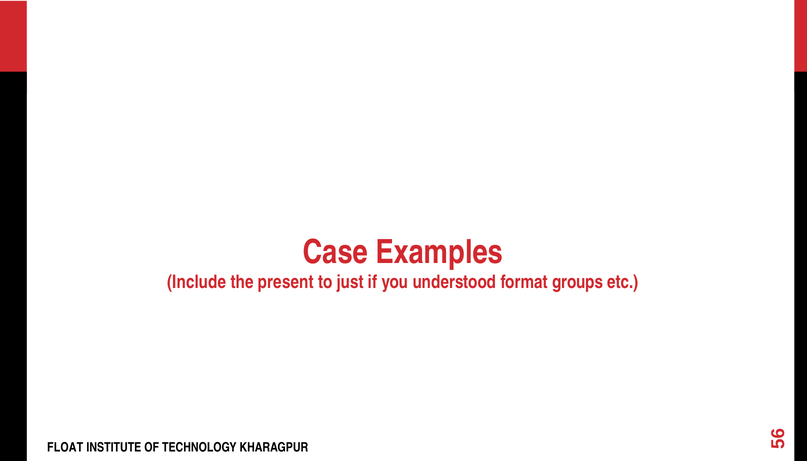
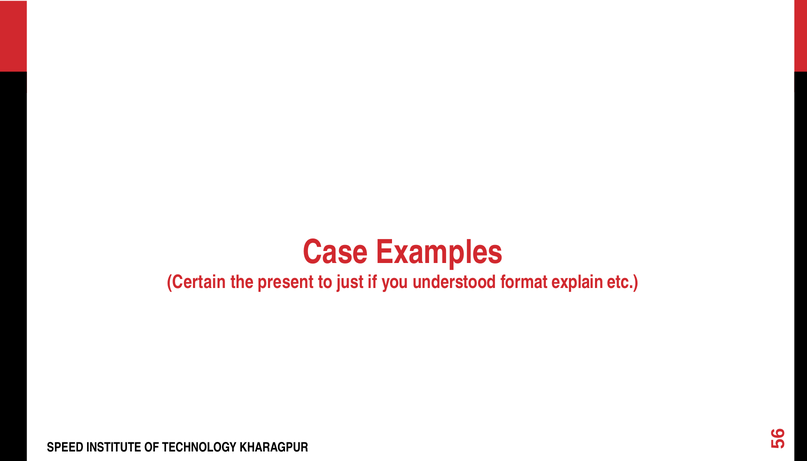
Include: Include -> Certain (197, 282)
groups: groups -> explain (578, 282)
FLOAT: FLOAT -> SPEED (65, 448)
